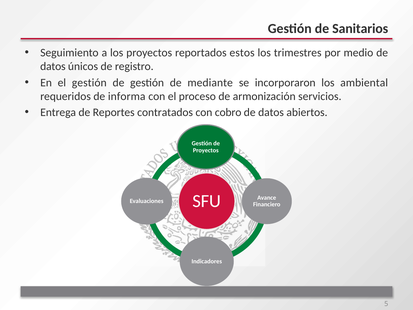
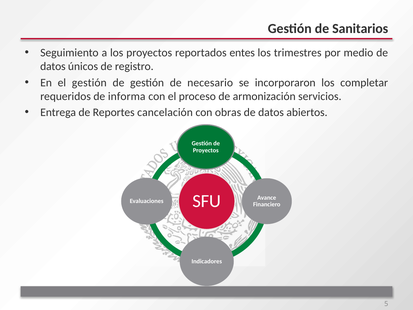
estos: estos -> entes (242, 53)
mediante: mediante -> necesario (210, 83)
ambiental: ambiental -> completar (364, 83)
contratados: contratados -> cancelación (165, 112)
cobro: cobro -> obras (228, 112)
